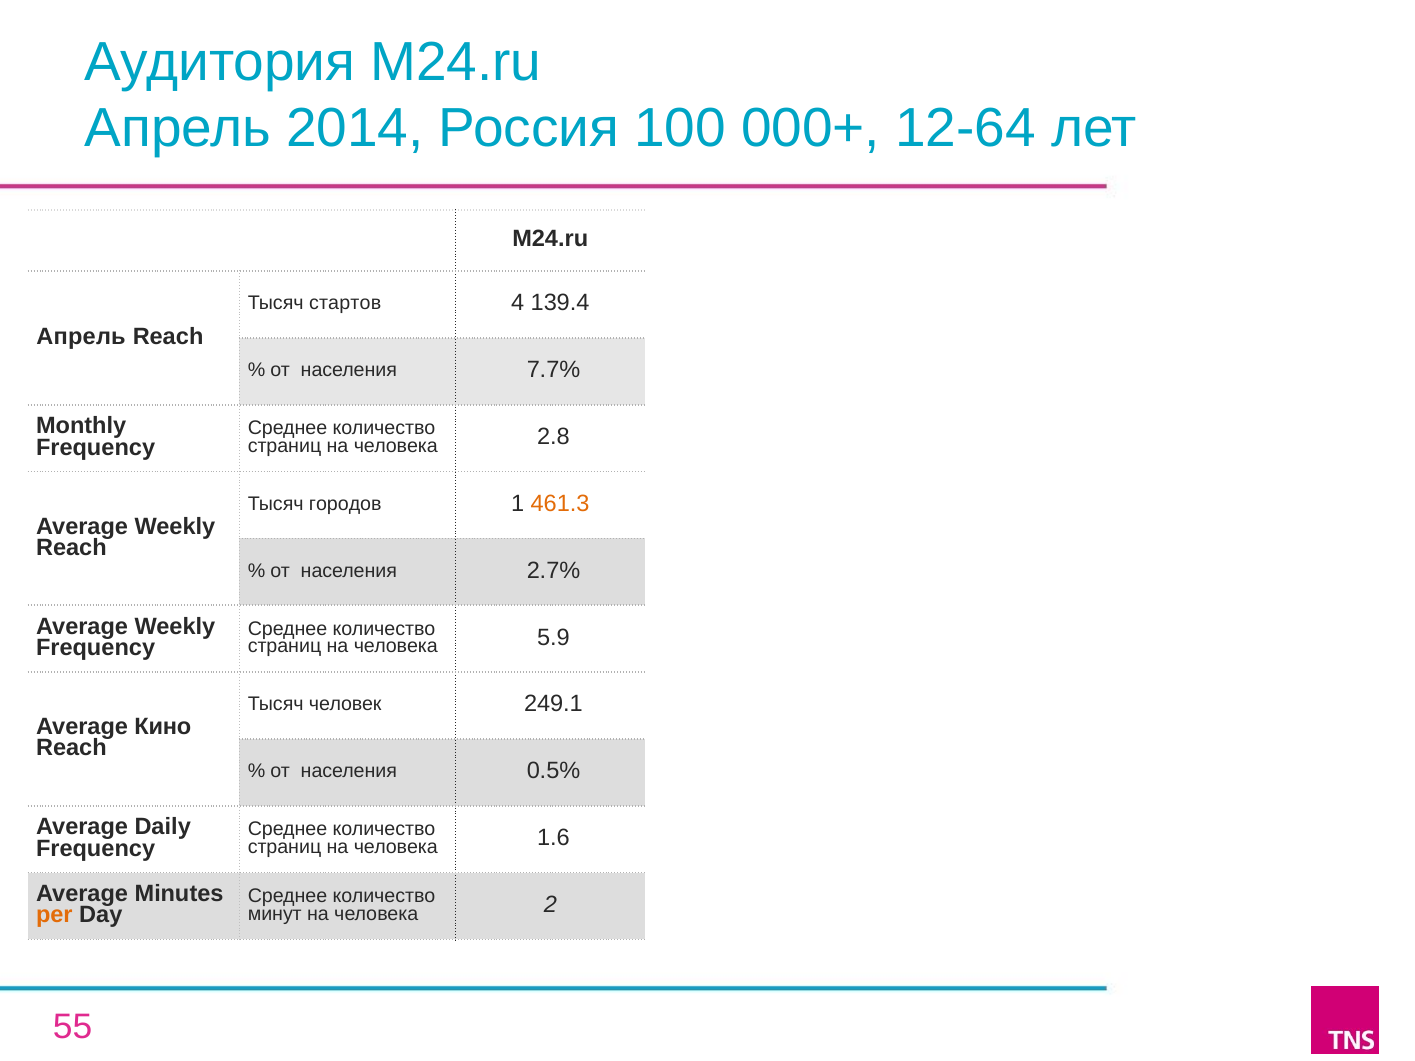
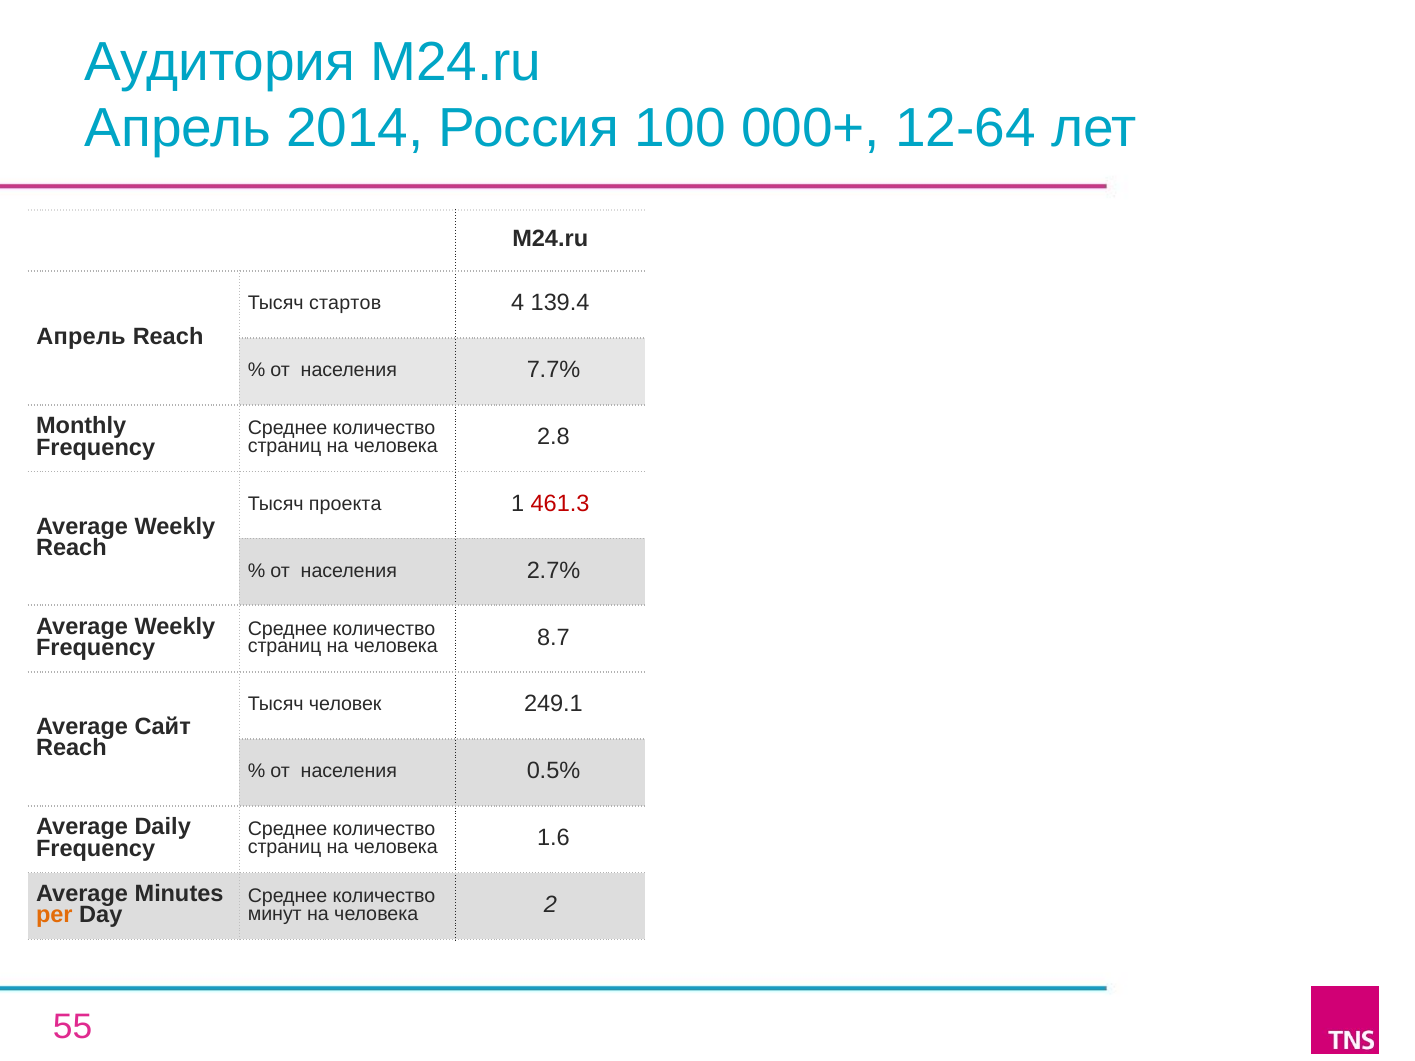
городов: городов -> проекта (345, 504)
461.3 colour: orange -> red (560, 504)
5.9: 5.9 -> 8.7 (553, 637)
Кино: Кино -> Сайт (163, 727)
